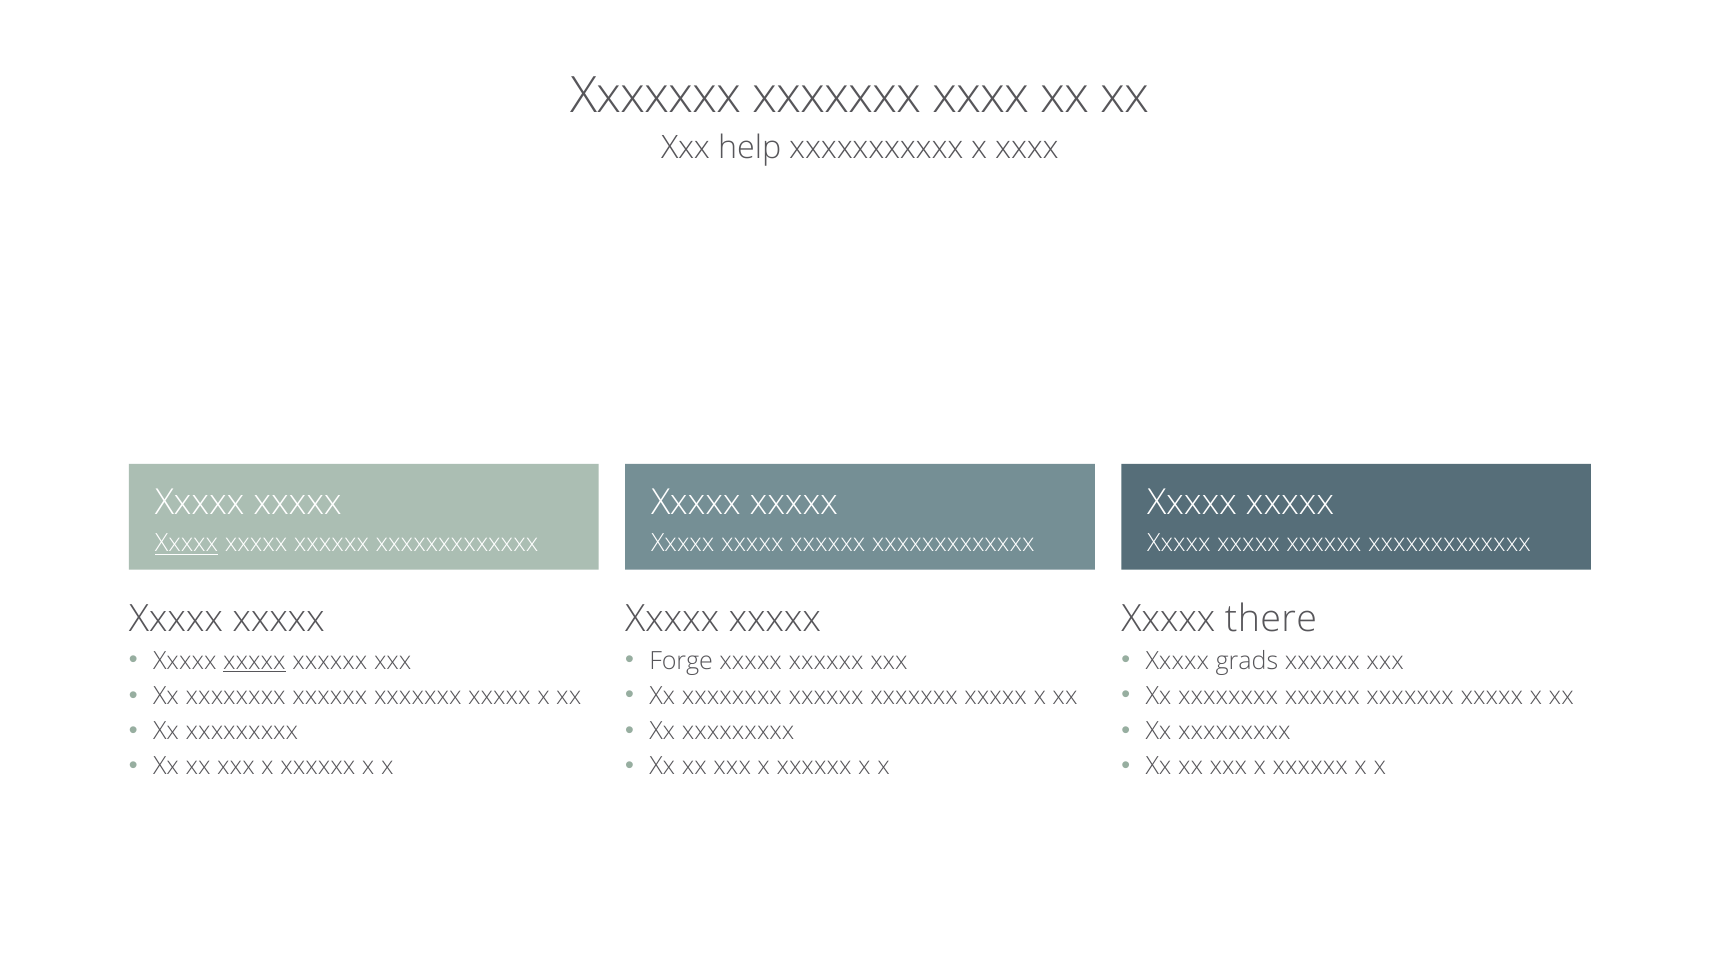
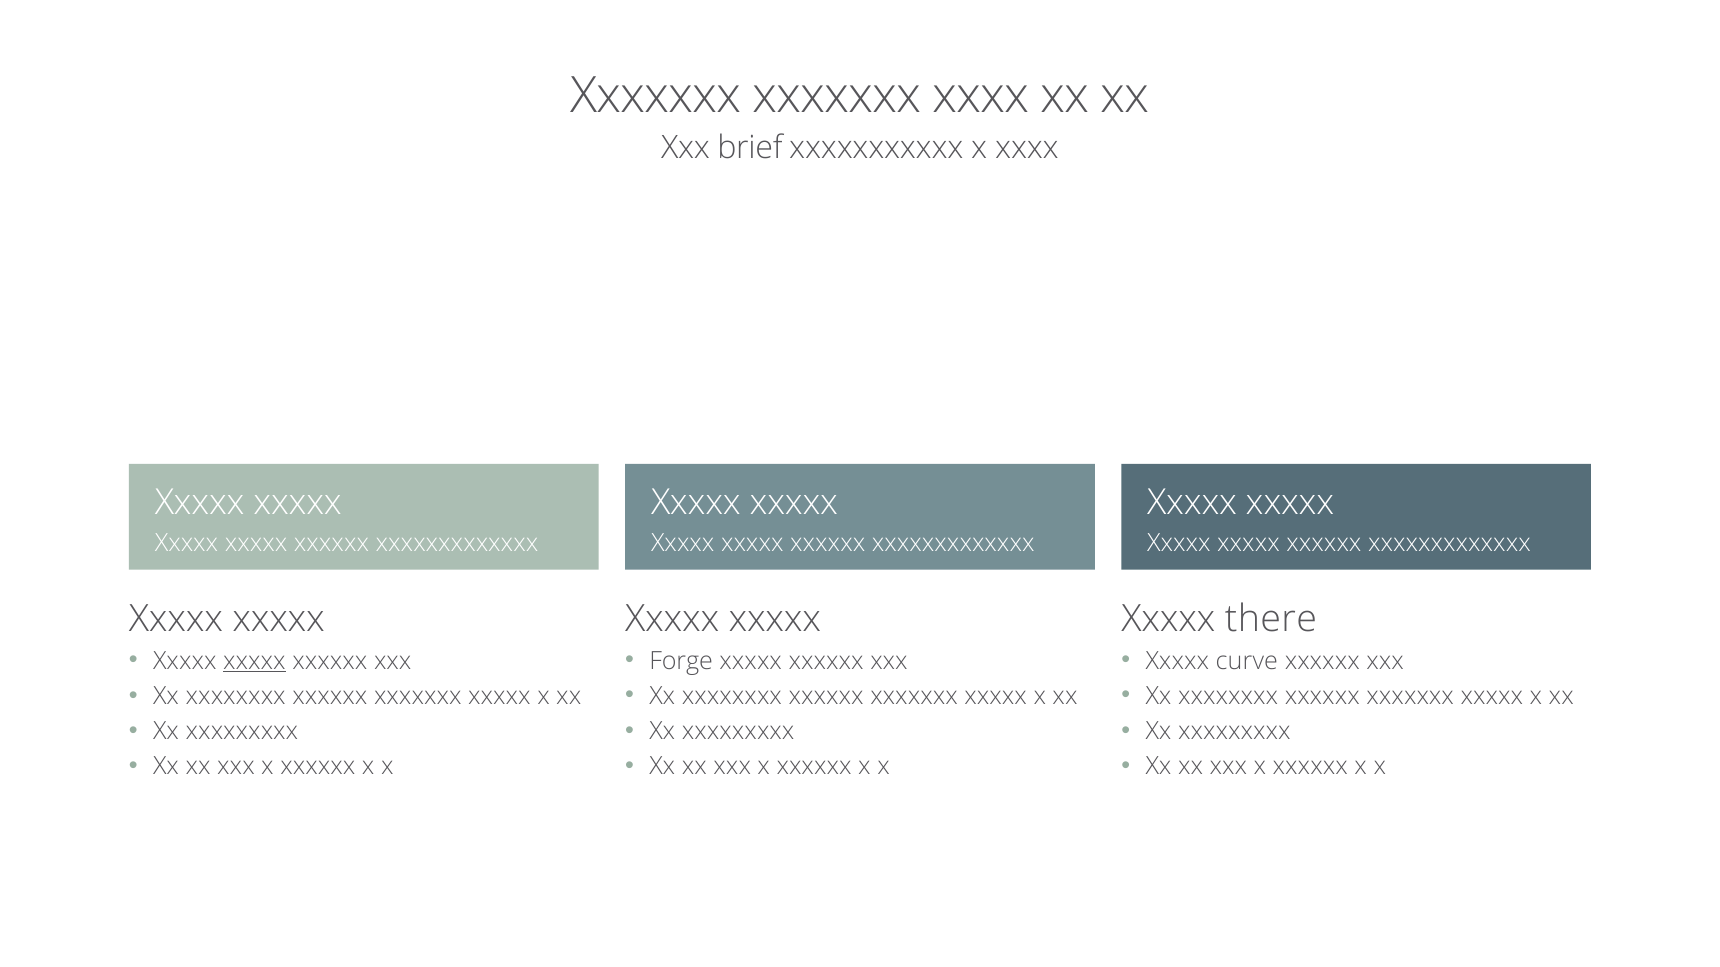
help: help -> brief (750, 148)
Xxxxx underline: present -> none (187, 544)
grads: grads -> curve (1247, 661)
